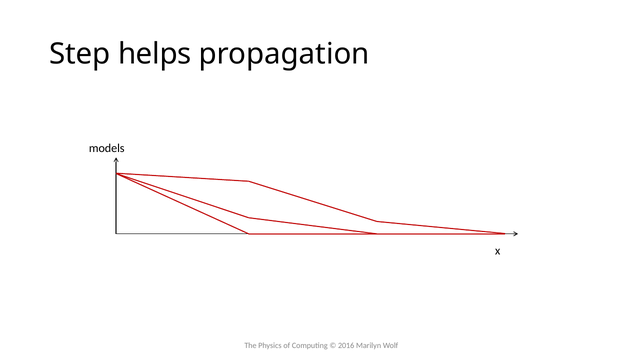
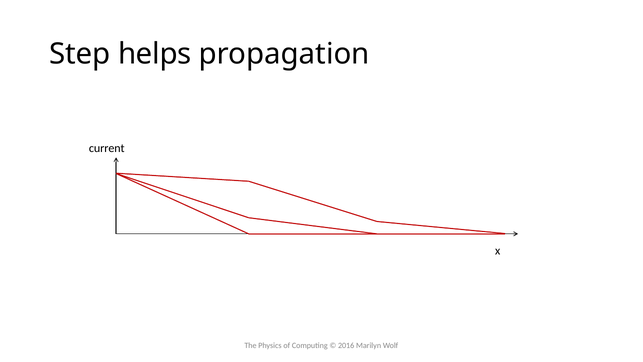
models: models -> current (107, 148)
